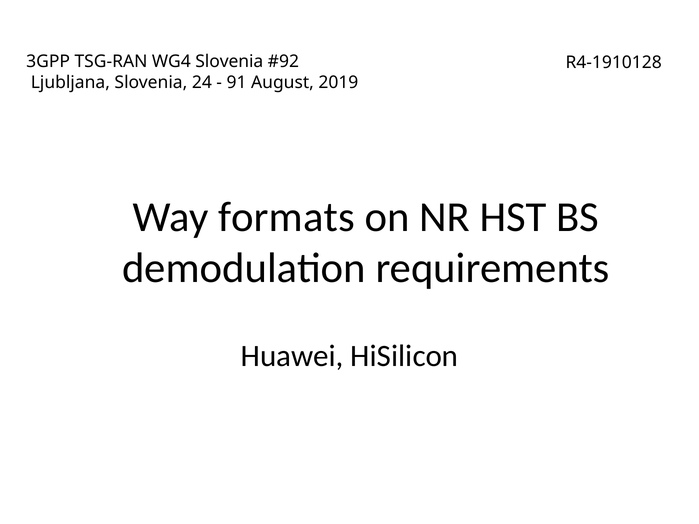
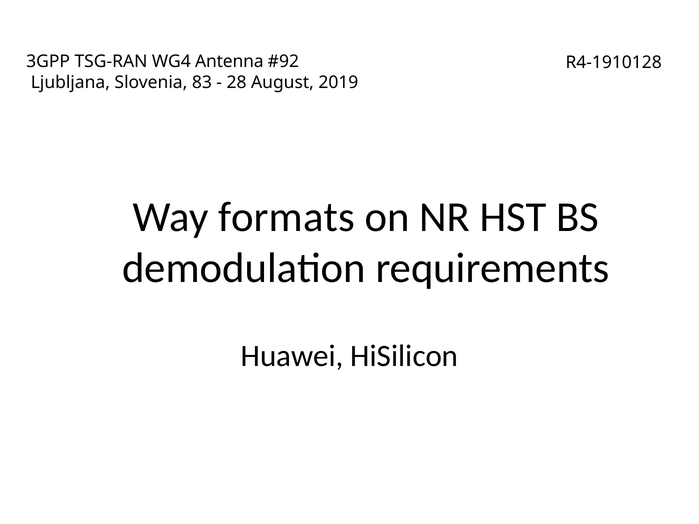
WG4 Slovenia: Slovenia -> Antenna (229, 61)
24: 24 -> 83 (202, 82)
91: 91 -> 28 (237, 82)
